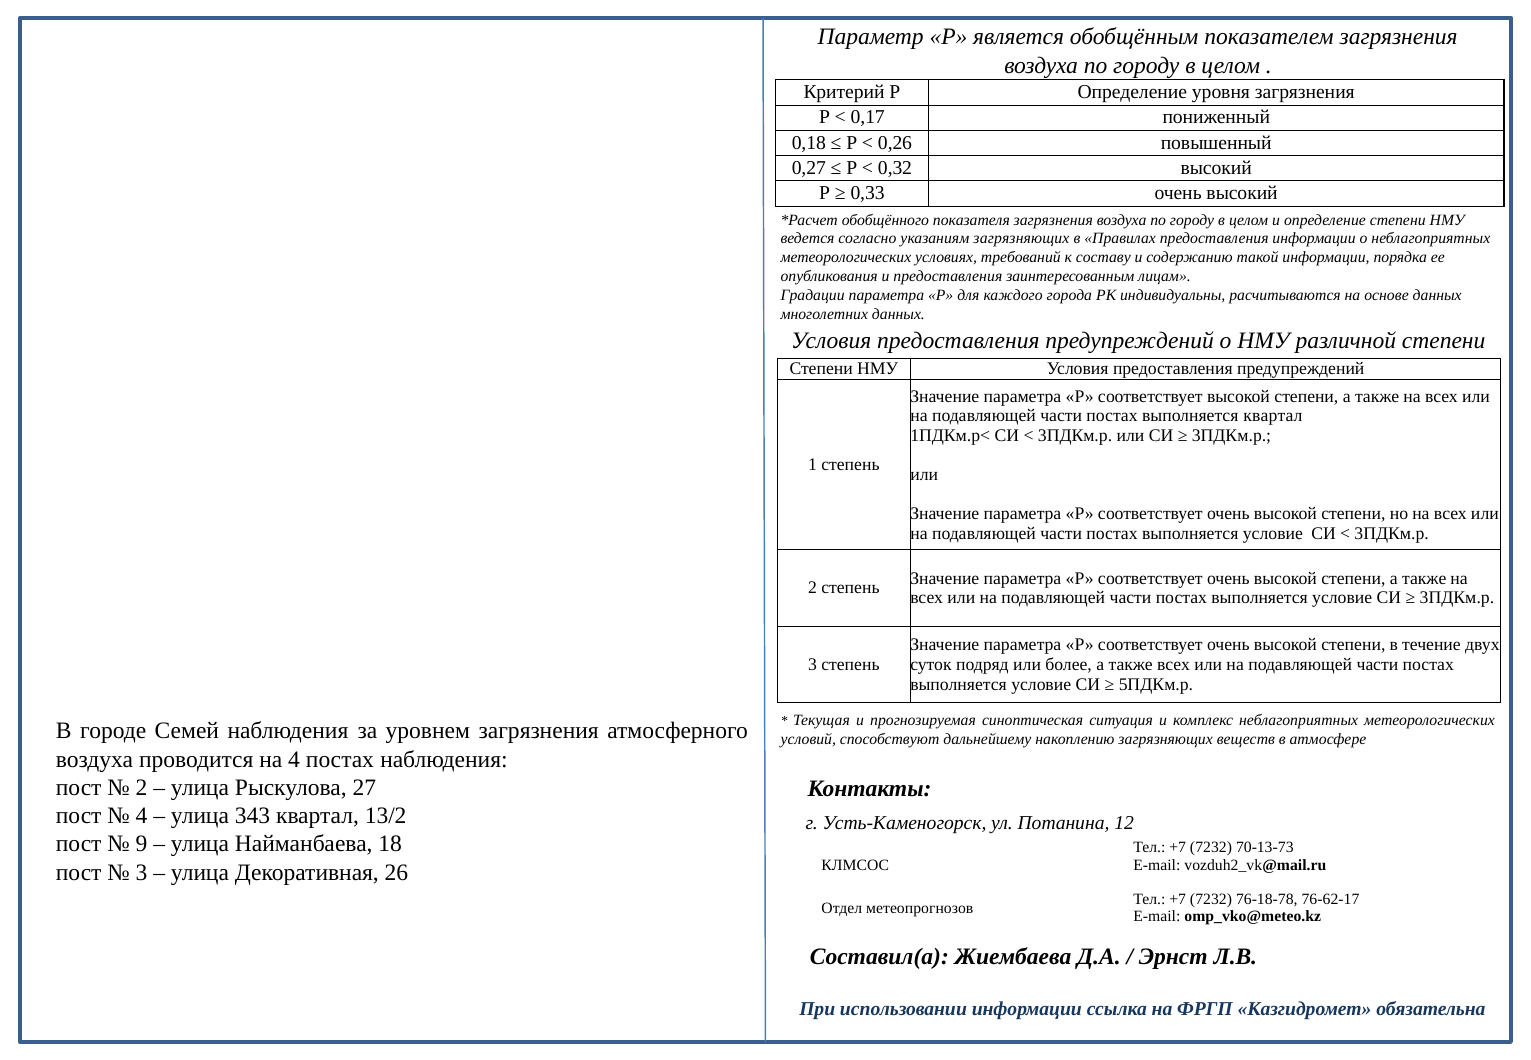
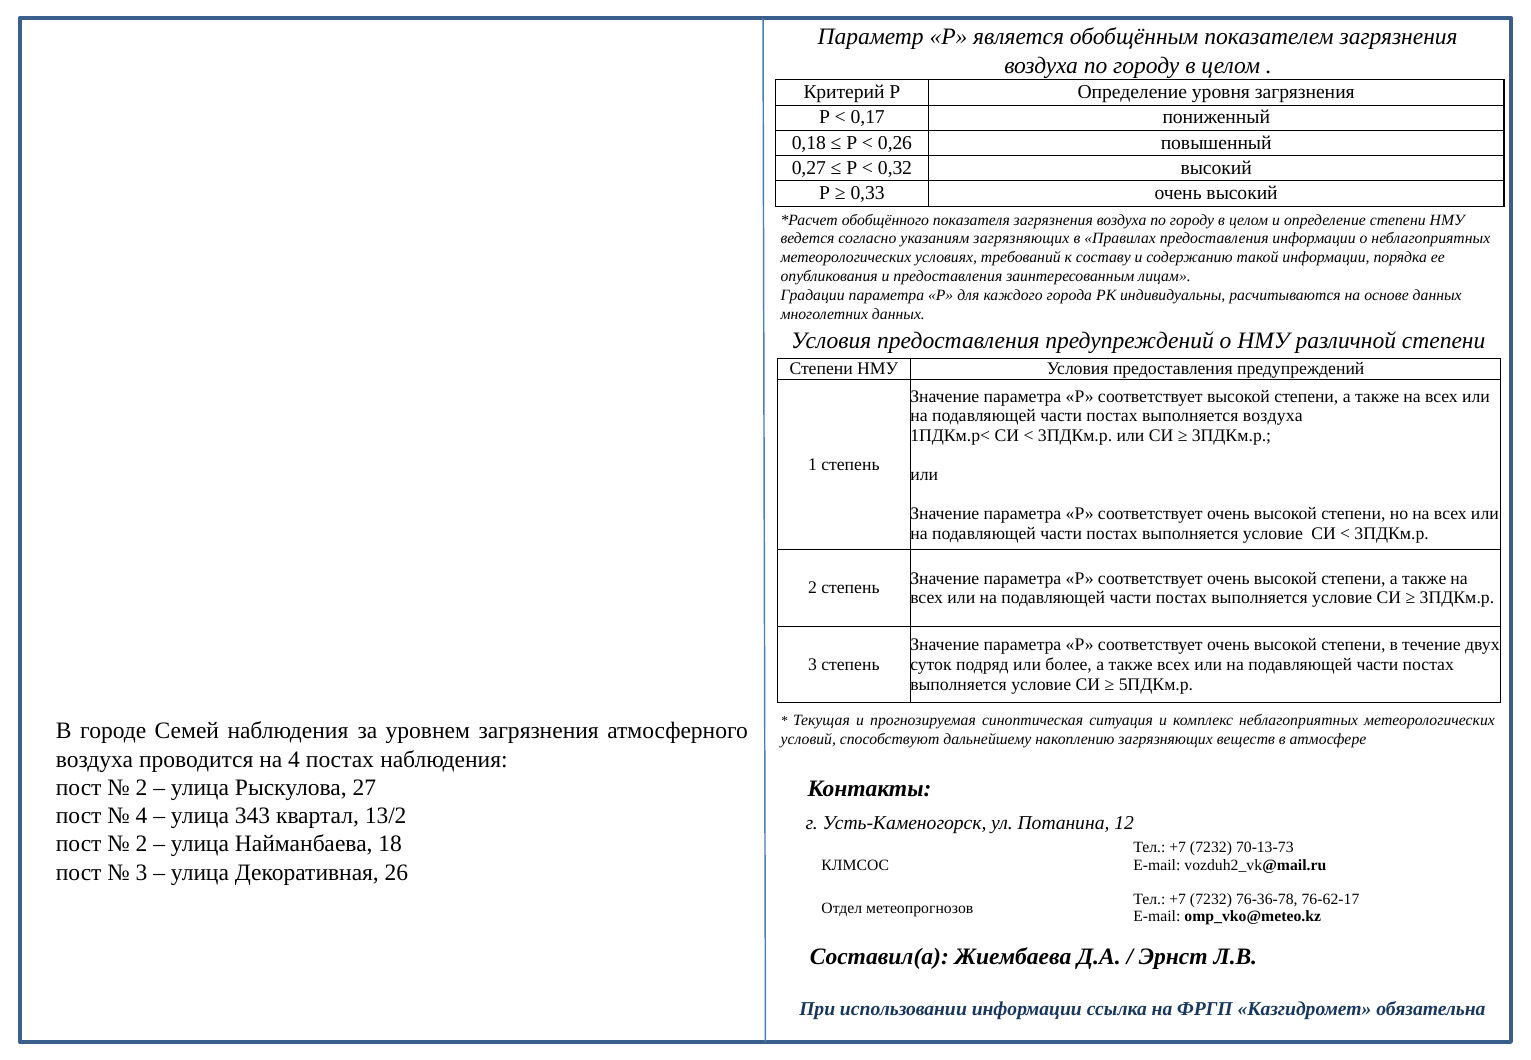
выполняется квартал: квартал -> воздуха (1273, 416)
9: 9 -> 2 (142, 844)
76-18-78: 76-18-78 -> 76-36-78 (1267, 899)
